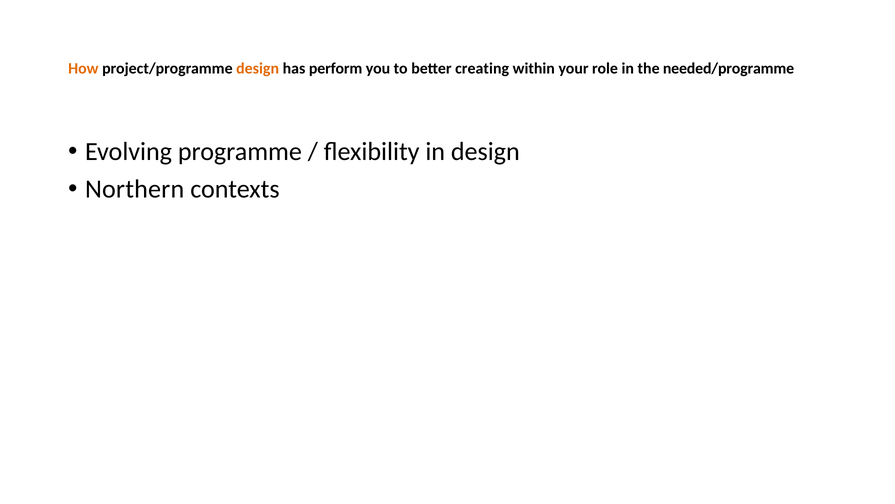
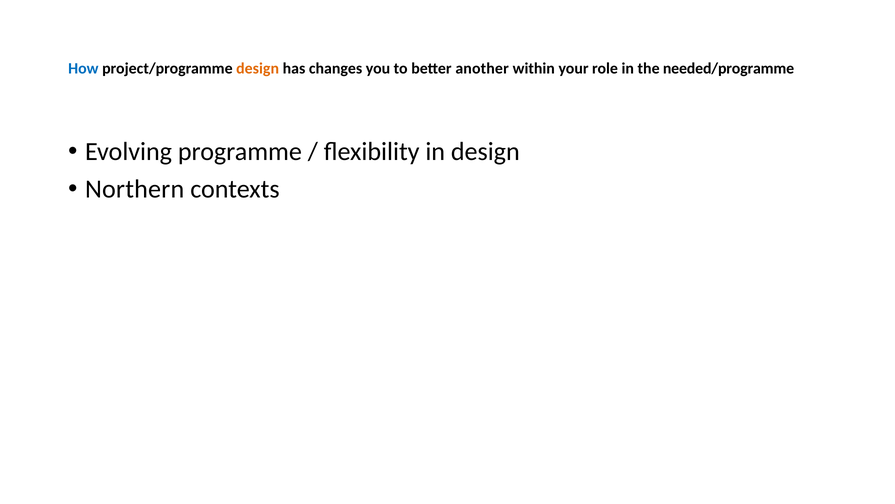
How colour: orange -> blue (83, 69)
perform: perform -> changes (336, 69)
creating: creating -> another (482, 69)
